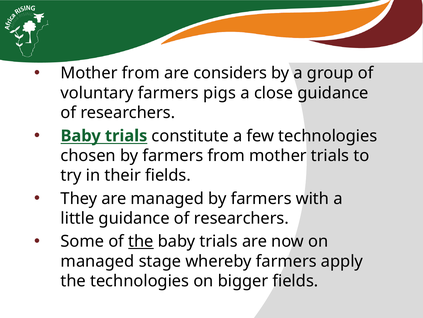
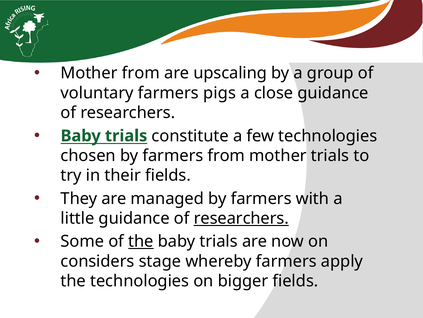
considers: considers -> upscaling (230, 73)
researchers underline: none -> present (241, 218)
managed: managed -> considers (98, 261)
